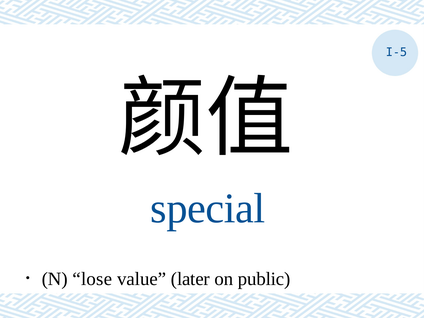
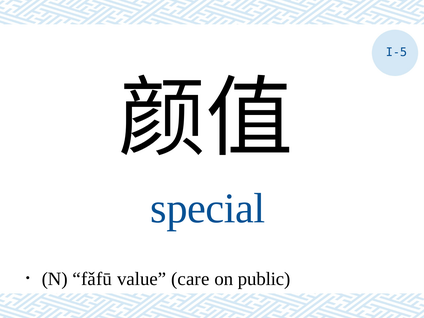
lose: lose -> fǎfū (92, 279)
later: later -> care (190, 279)
